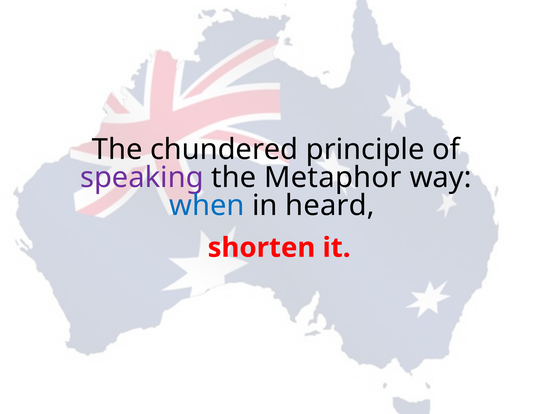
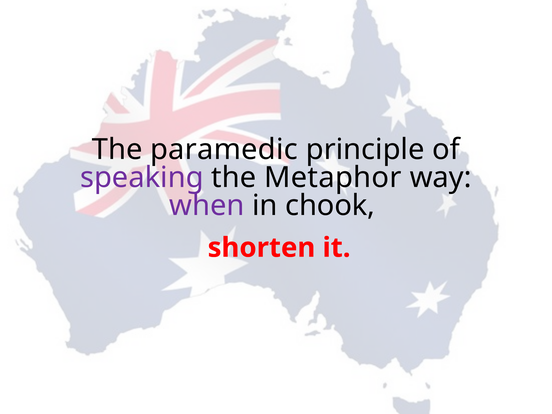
chundered: chundered -> paramedic (224, 150)
when colour: blue -> purple (207, 206)
heard: heard -> chook (330, 206)
